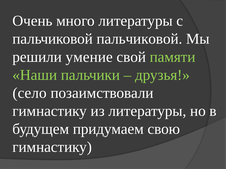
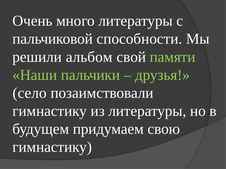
пальчиковой пальчиковой: пальчиковой -> способности (139, 39)
умение: умение -> альбом (89, 57)
